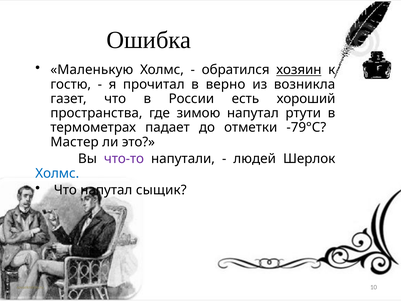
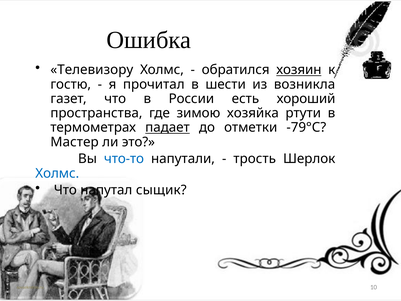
Маленькую: Маленькую -> Телевизору (92, 70)
верно: верно -> шести (226, 84)
зимою напутал: напутал -> хозяйка (253, 113)
падает underline: none -> present (167, 127)
что-то colour: purple -> blue (124, 159)
людей: людей -> трость (255, 159)
